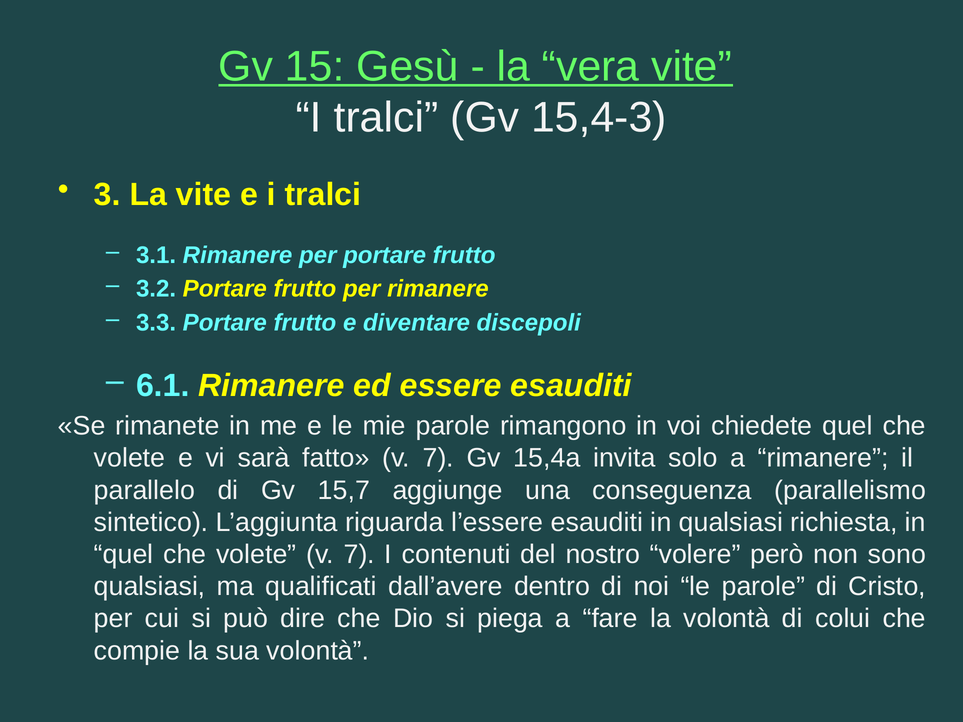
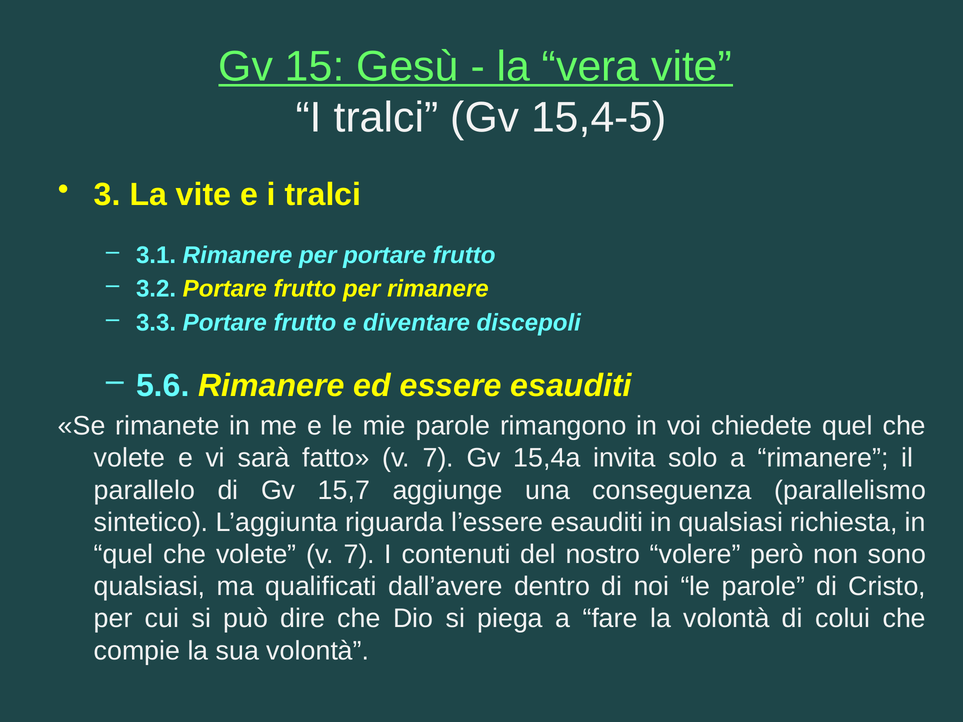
15,4-3: 15,4-3 -> 15,4-5 (599, 118)
6.1: 6.1 -> 5.6 (163, 386)
